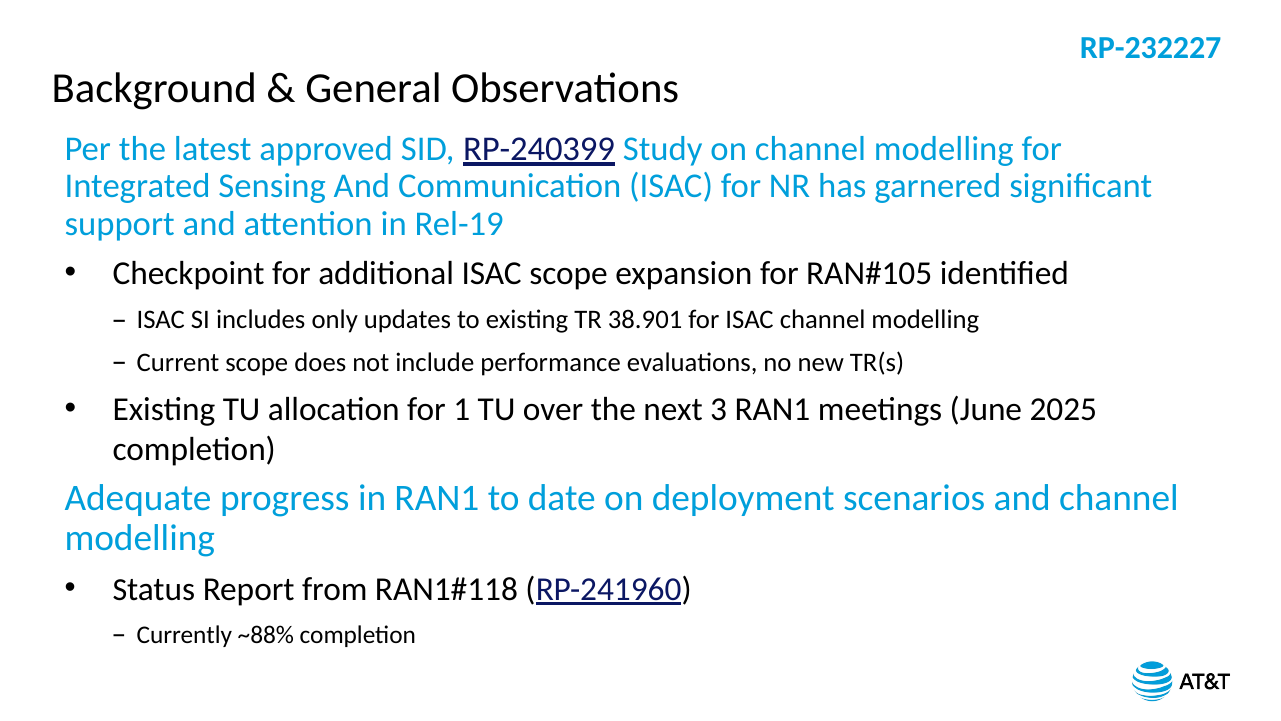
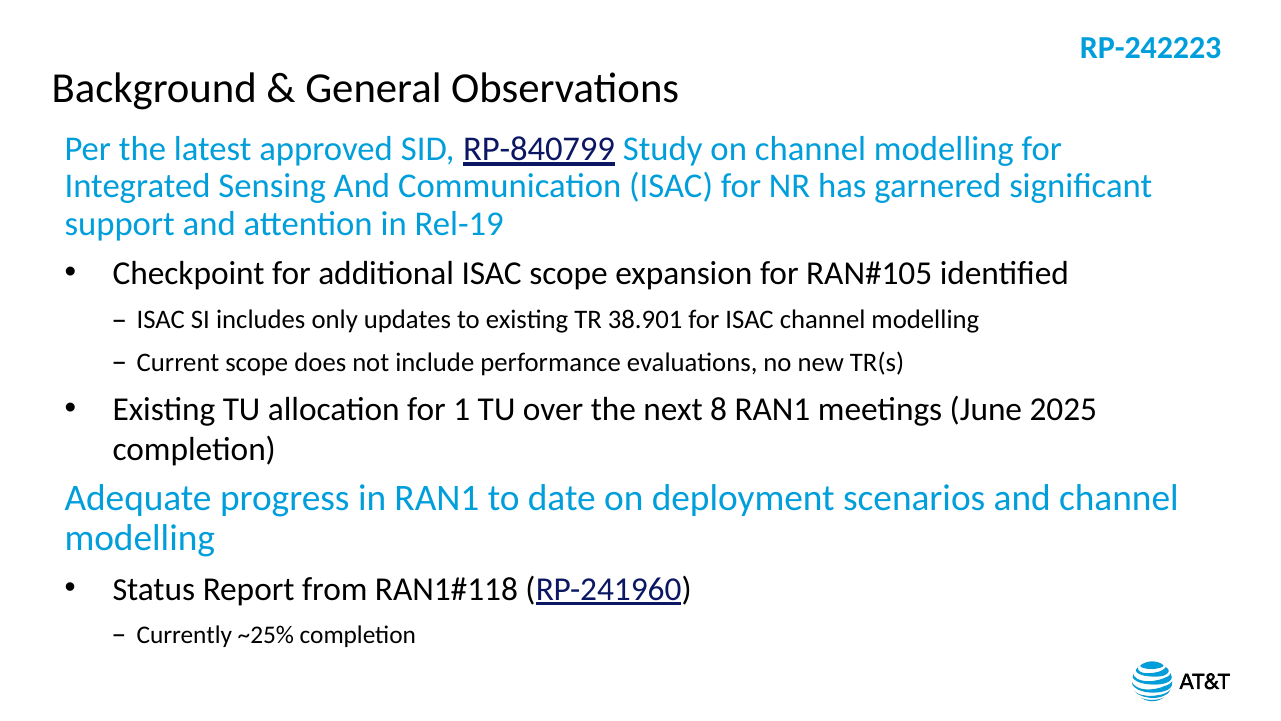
RP-232227: RP-232227 -> RP-242223 (1151, 48)
RP-240399: RP-240399 -> RP-840799 (539, 149)
3: 3 -> 8 (719, 409)
~88%: ~88% -> ~25% (266, 635)
